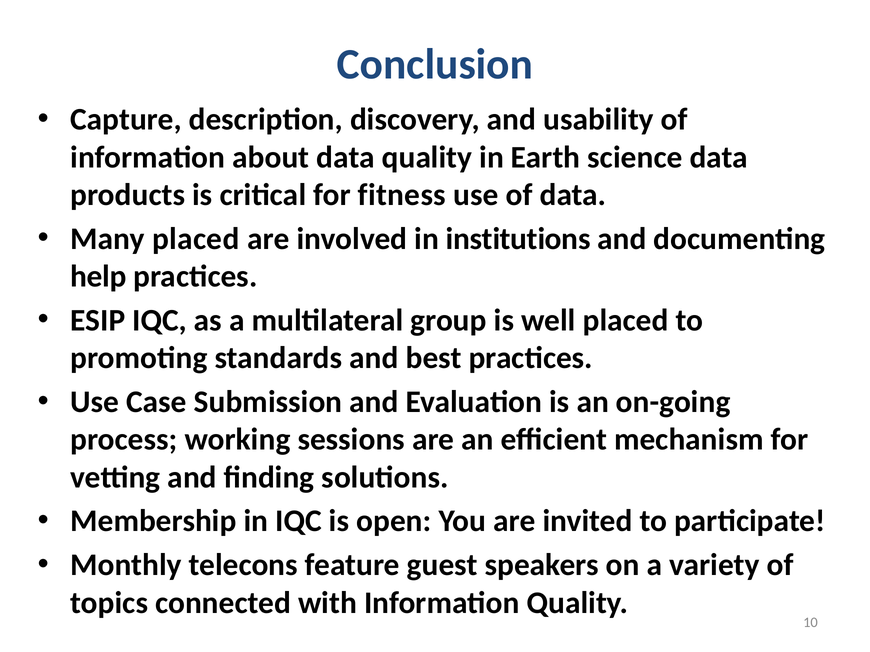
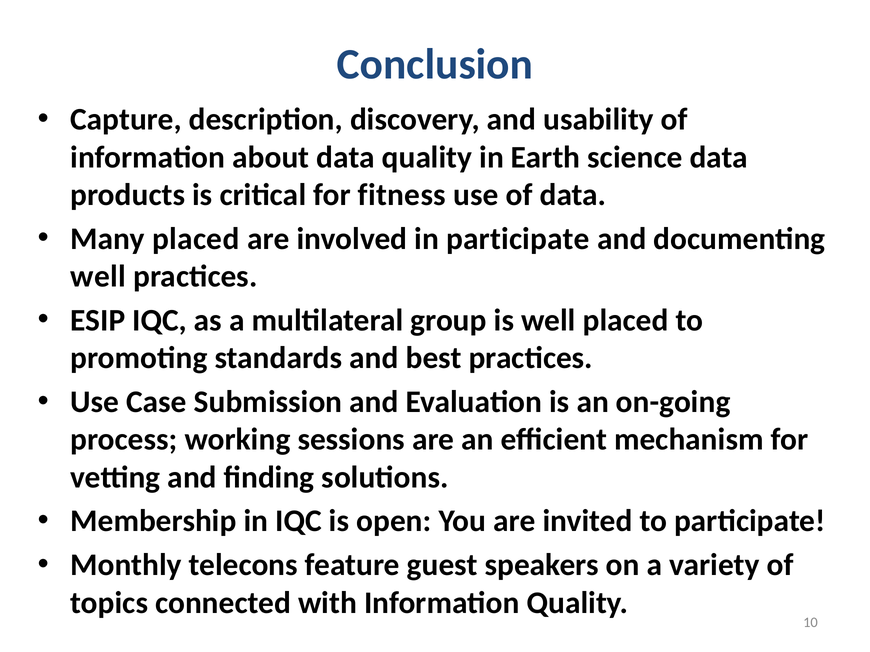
in institutions: institutions -> participate (518, 239)
help: help -> well (98, 277)
